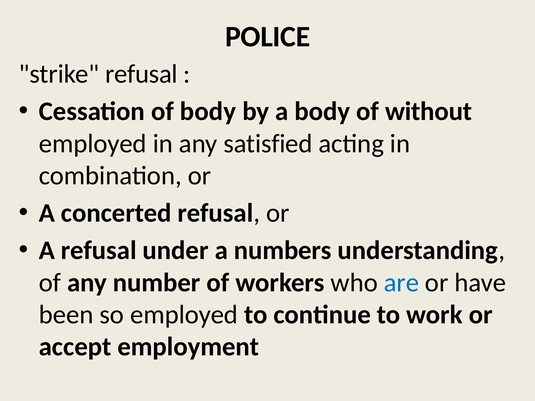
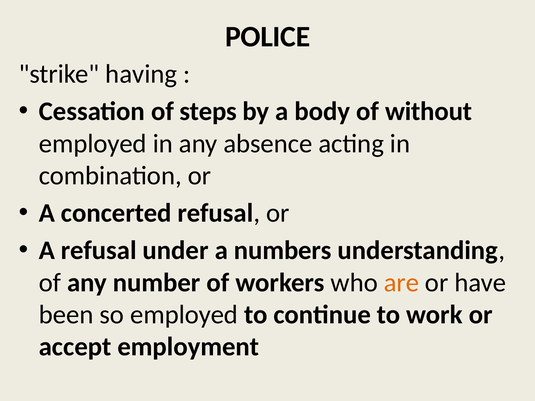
strike refusal: refusal -> having (141, 74)
of body: body -> steps (208, 112)
satisfied: satisfied -> absence (268, 144)
are colour: blue -> orange (402, 283)
